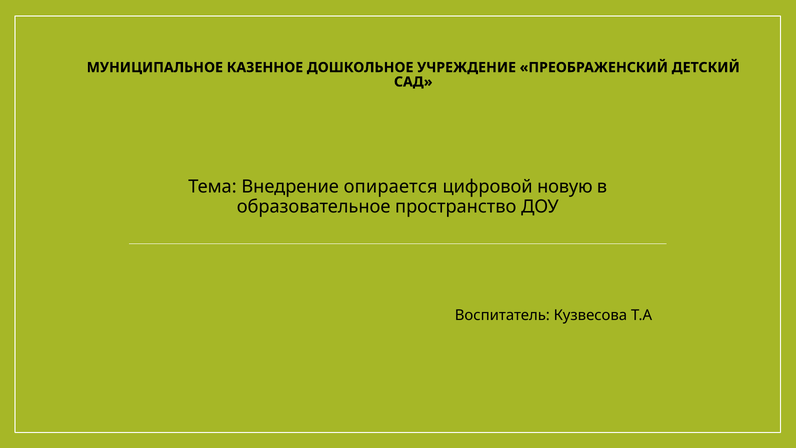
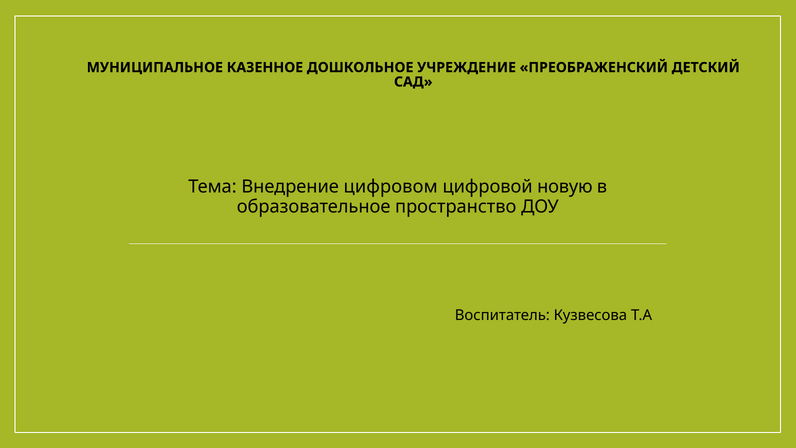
опирается: опирается -> цифровом (391, 187)
